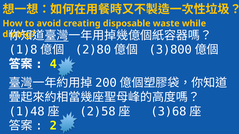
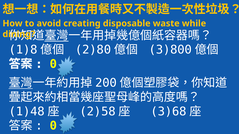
4: 4 -> 0 (53, 64)
2: 2 -> 0 (53, 126)
